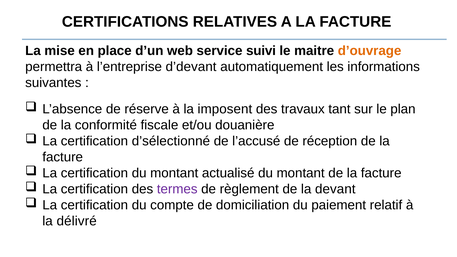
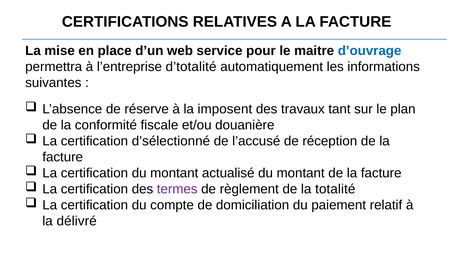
suivi: suivi -> pour (261, 51)
d’ouvrage colour: orange -> blue (370, 51)
d’devant: d’devant -> d’totalité (191, 67)
devant: devant -> totalité (335, 189)
